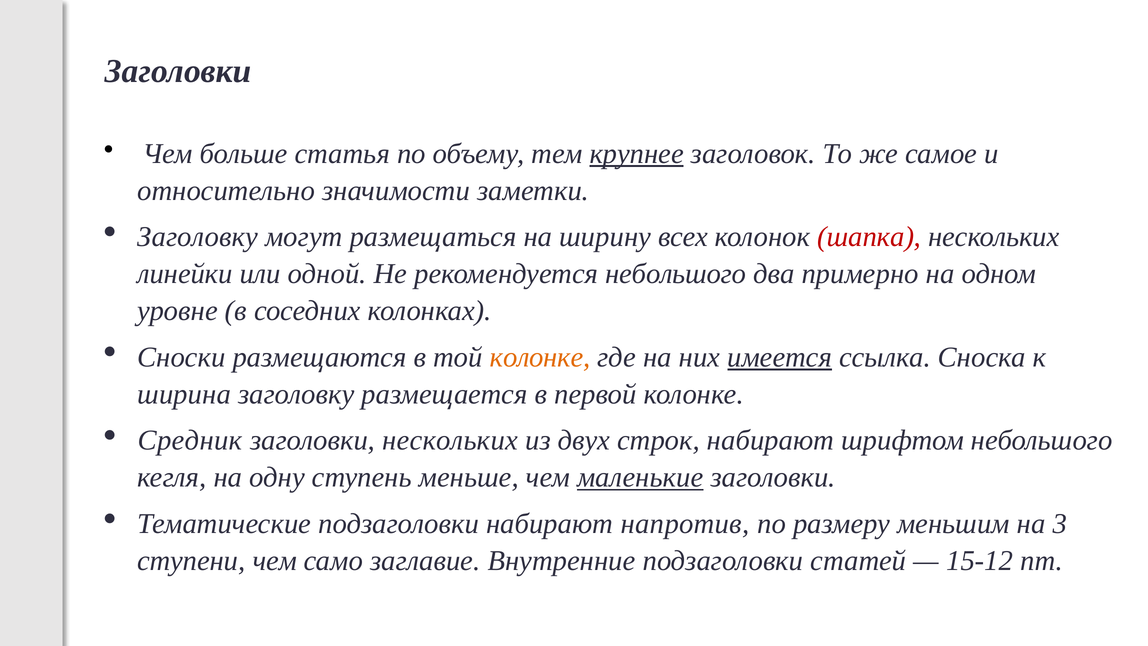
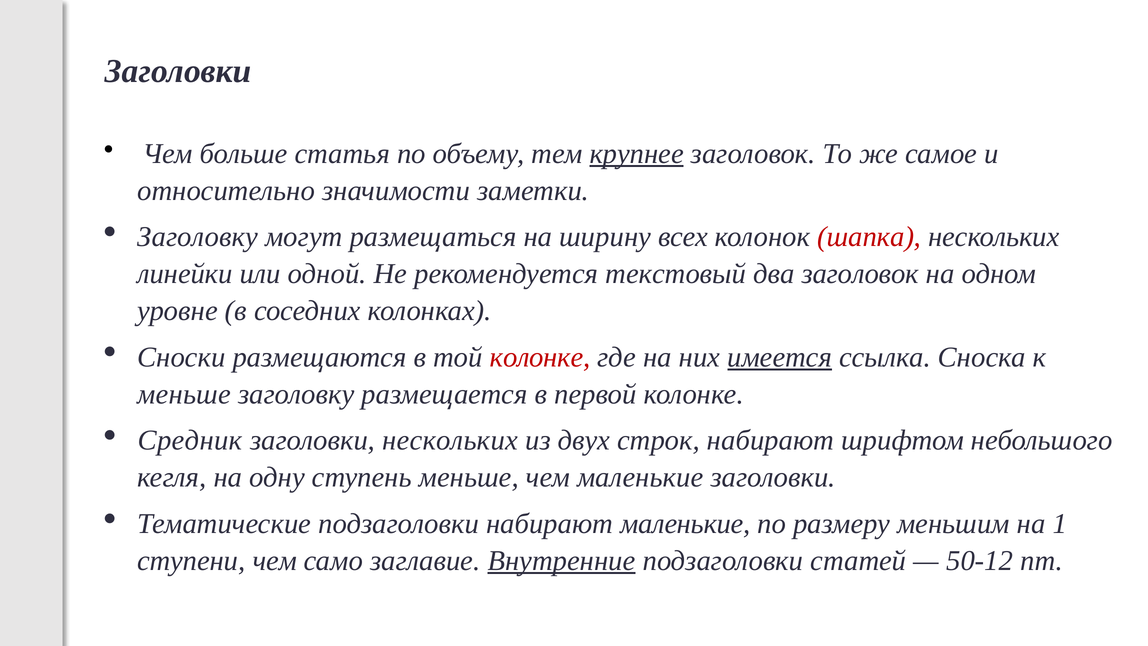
рекомендуется небольшого: небольшого -> текстовый (676, 274)
два примерно: примерно -> заголовок (860, 274)
колонке colour: orange -> red (540, 357)
ширина: ширина -> меньше (184, 394)
маленькие underline: present -> none (640, 477)
набирают напротив: напротив -> маленькие (685, 524)
3: 3 -> 1 (1060, 524)
Внутренние underline: none -> present (562, 560)
15-12: 15-12 -> 50-12 (980, 560)
